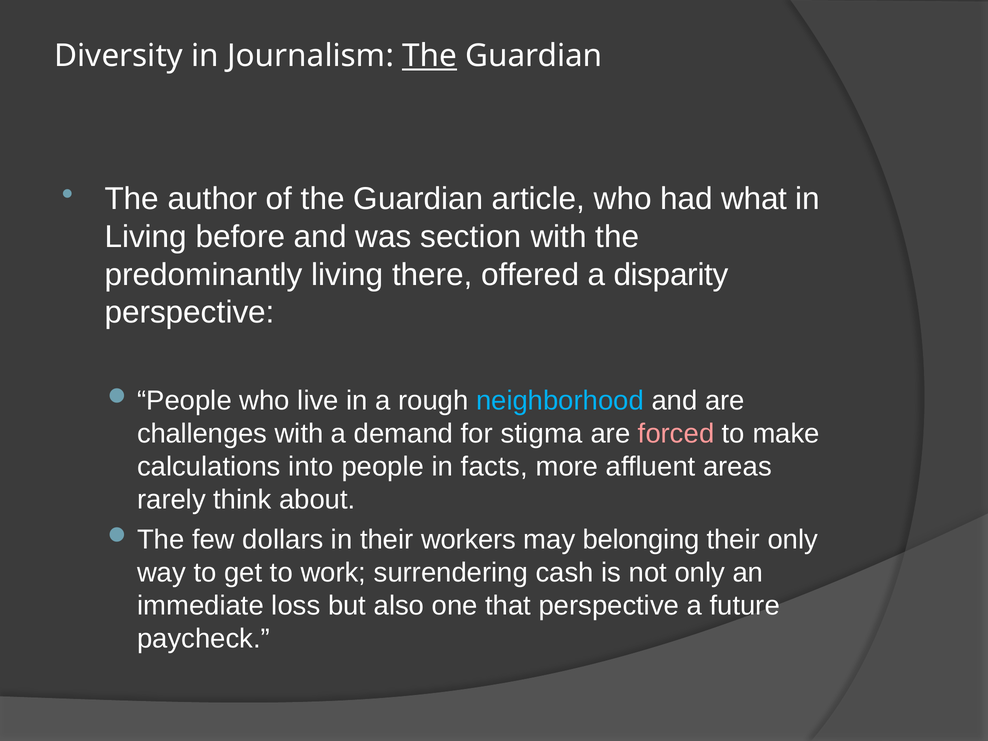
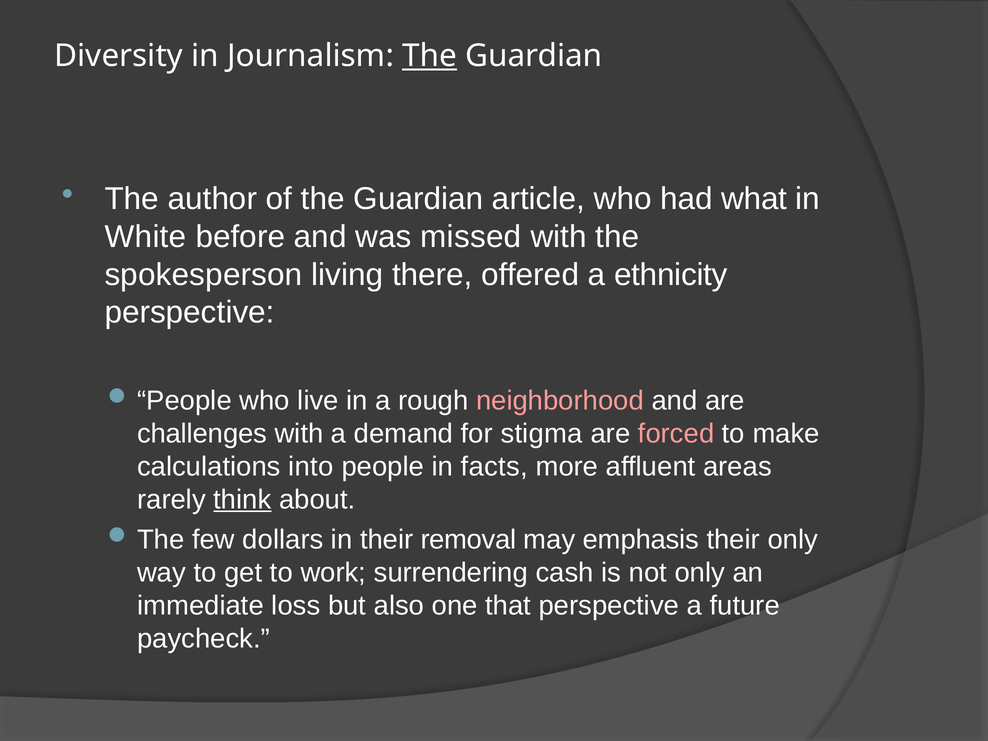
Living: Living -> White (146, 237)
section: section -> missed (471, 237)
predominantly: predominantly -> spokesperson (204, 275)
disparity: disparity -> ethnicity (671, 275)
neighborhood colour: light blue -> pink (560, 401)
think underline: none -> present (242, 500)
workers: workers -> removal (469, 540)
belonging: belonging -> emphasis (641, 540)
